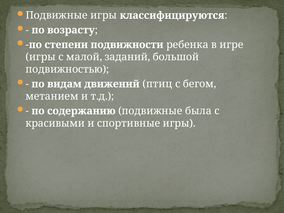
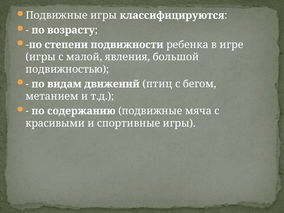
заданий: заданий -> явления (127, 57)
была: была -> мяча (198, 111)
